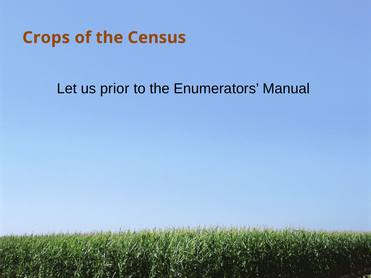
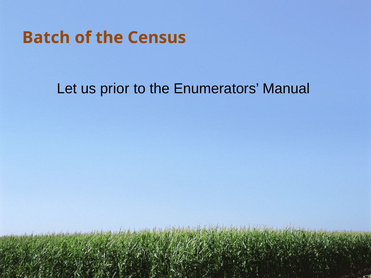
Crops: Crops -> Batch (46, 38)
